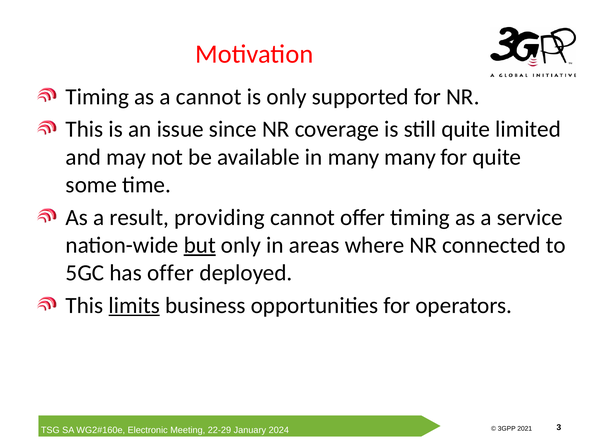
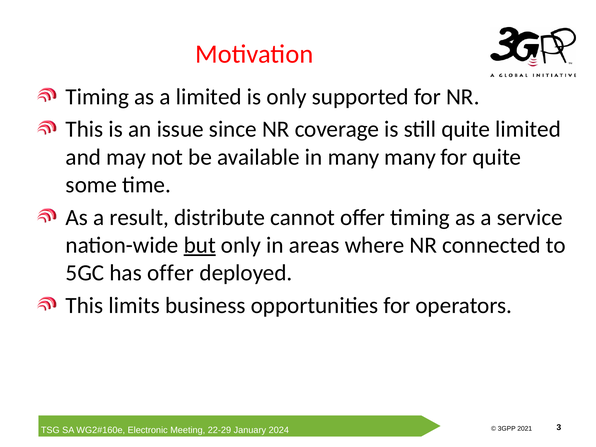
a cannot: cannot -> limited (209, 97)
providing: providing -> distribute (219, 217)
limits underline: present -> none (134, 305)
